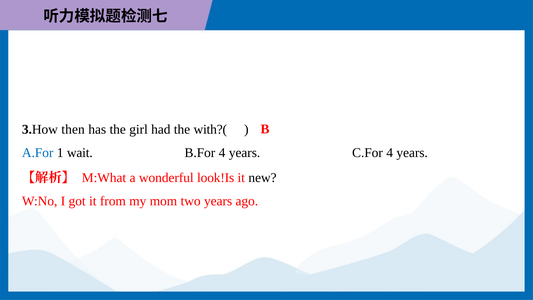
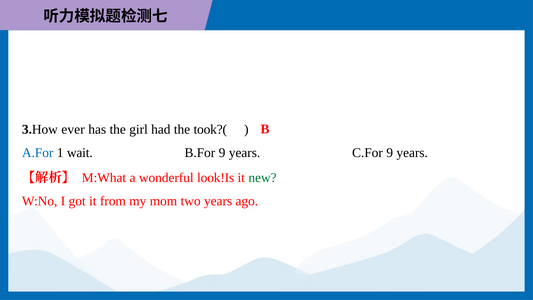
then: then -> ever (73, 130)
with?(: with?( -> took?( (210, 130)
B.For 4: 4 -> 9 (222, 153)
C.For 4: 4 -> 9 (390, 153)
new colour: black -> green (262, 178)
